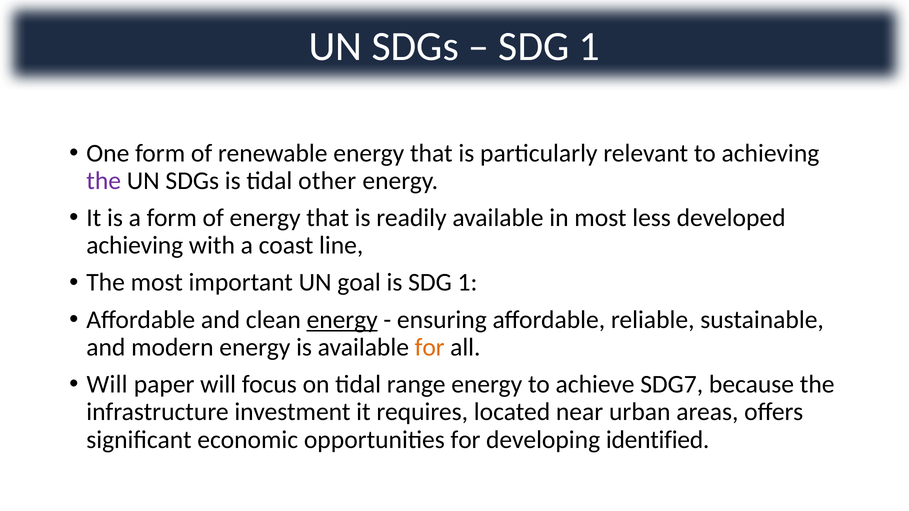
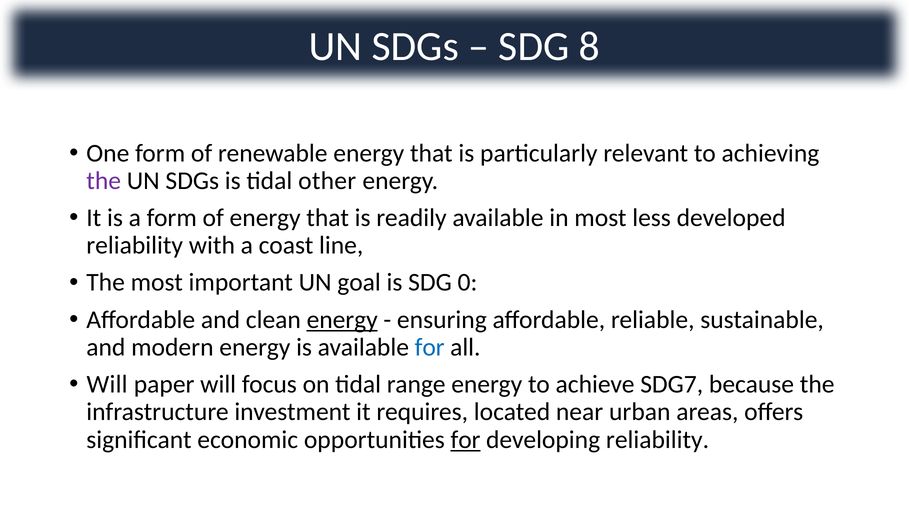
1: 1 -> 8 (589, 46)
achieving: achieving -> reliability (135, 246)
is SDG 1: 1 -> 0 (467, 283)
for colour: orange -> blue (430, 347)
for underline: none -> present (466, 440)
developing identified: identified -> reliability (658, 440)
